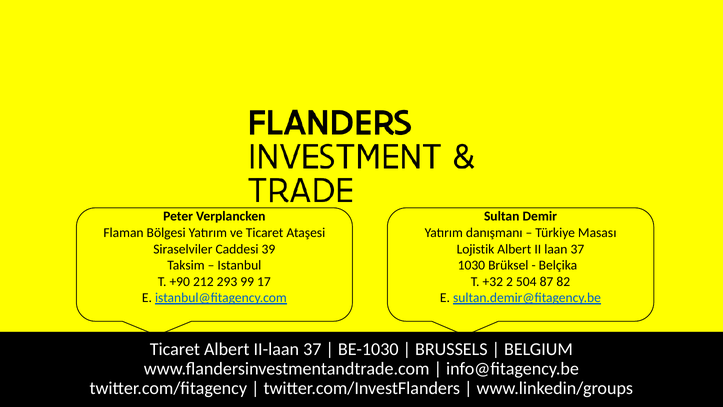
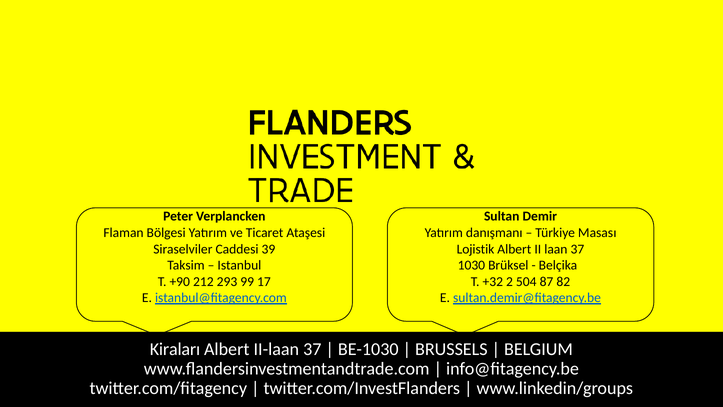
Ticaret: Ticaret -> Kiraları (175, 349)
